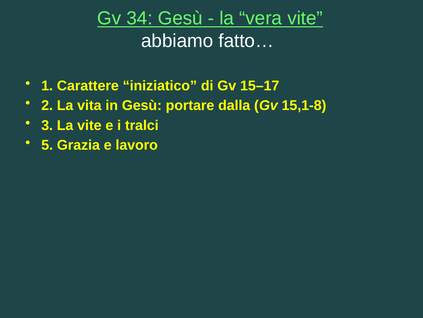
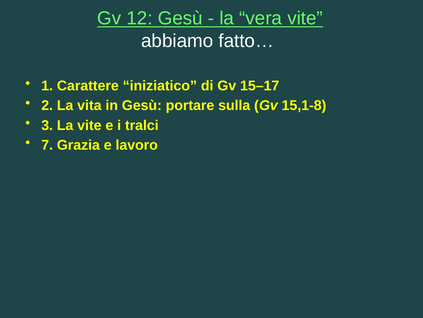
34: 34 -> 12 (140, 18)
dalla: dalla -> sulla (234, 105)
5: 5 -> 7 (47, 145)
